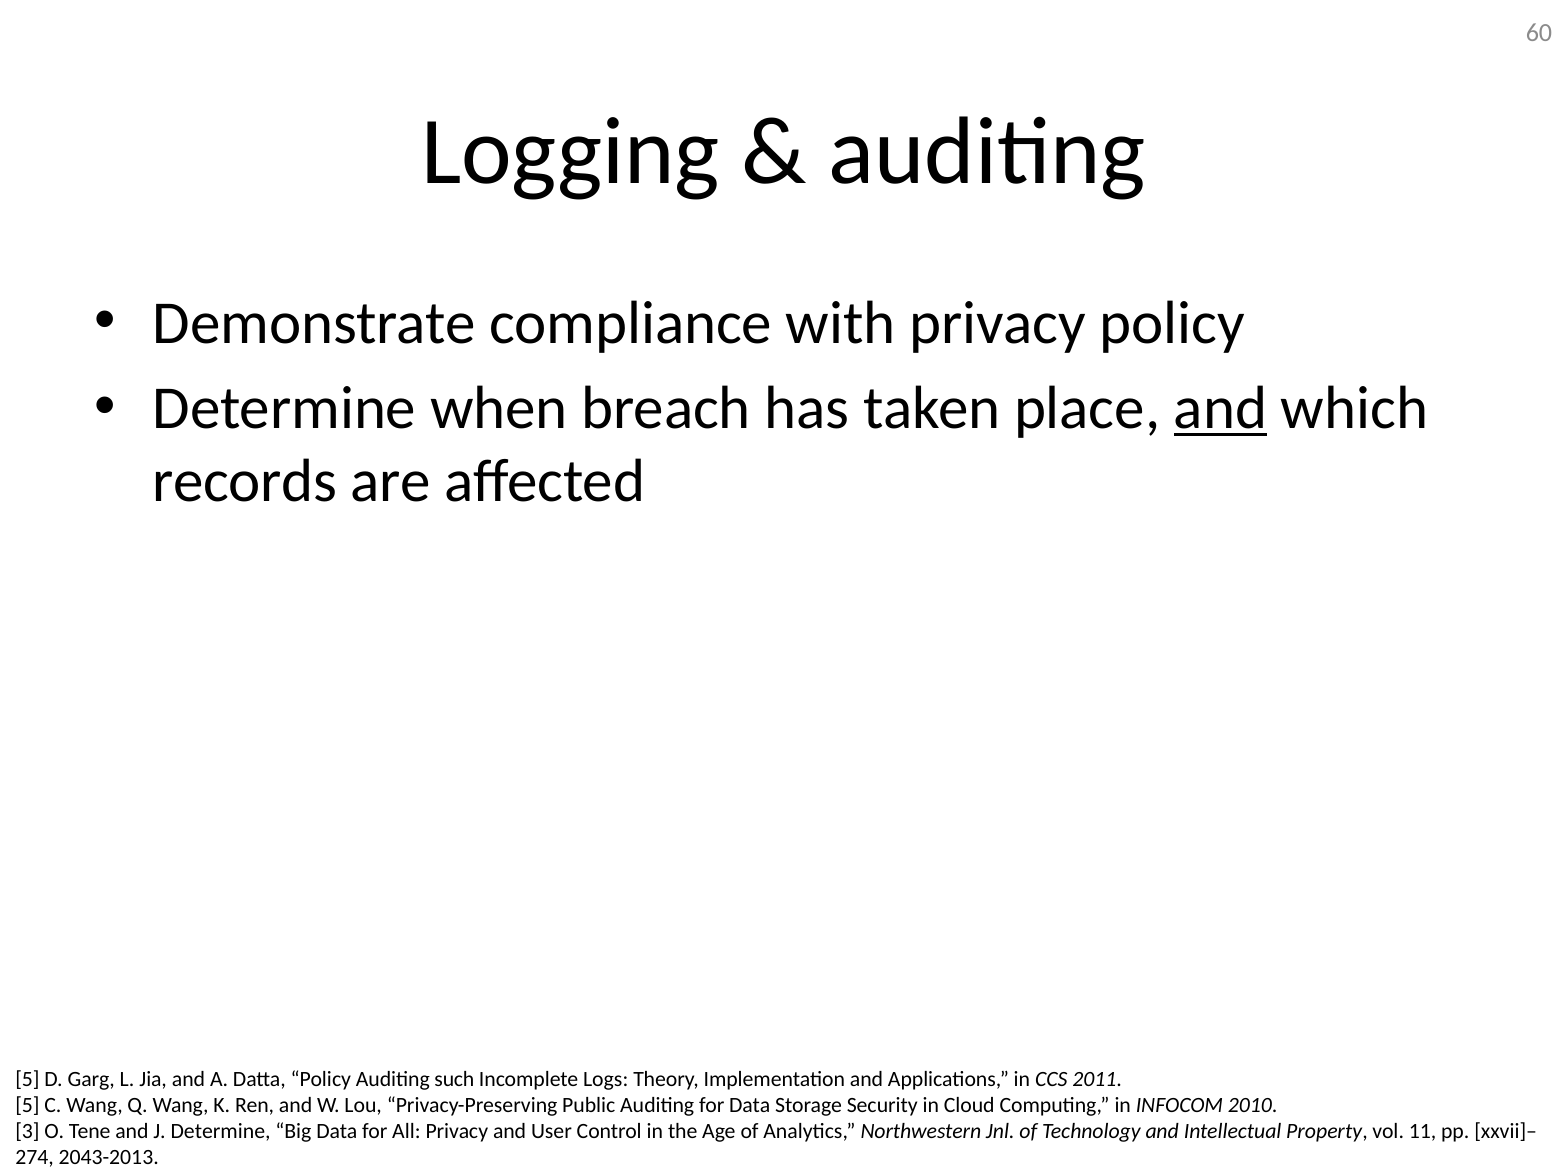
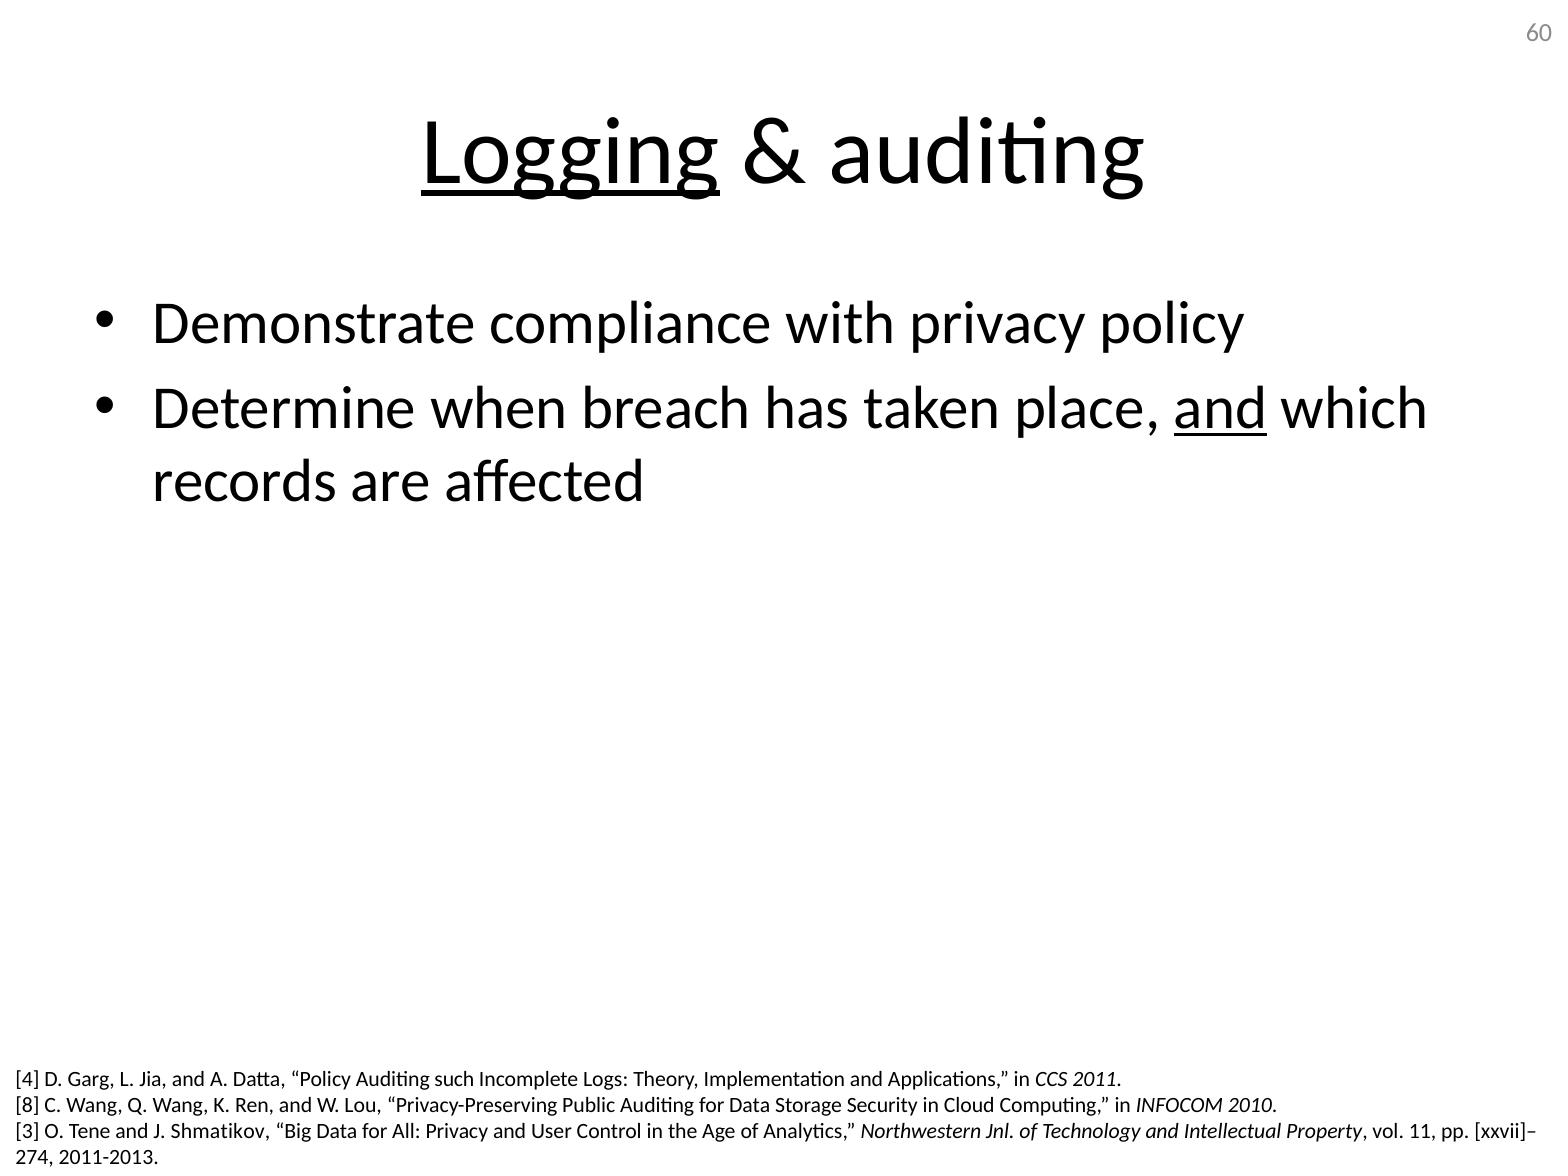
Logging underline: none -> present (570, 152)
5: 5 -> 4 (28, 1079)
5: 5 -> 8 (28, 1105)
J Determine: Determine -> Shmatikov (220, 1131)
2043-2013: 2043-2013 -> 2011-2013 (109, 1158)
